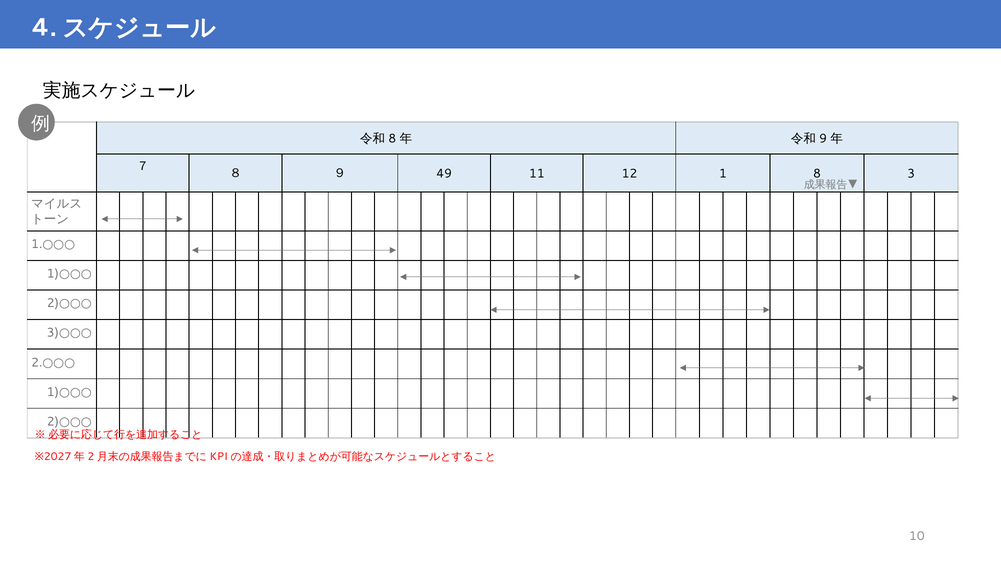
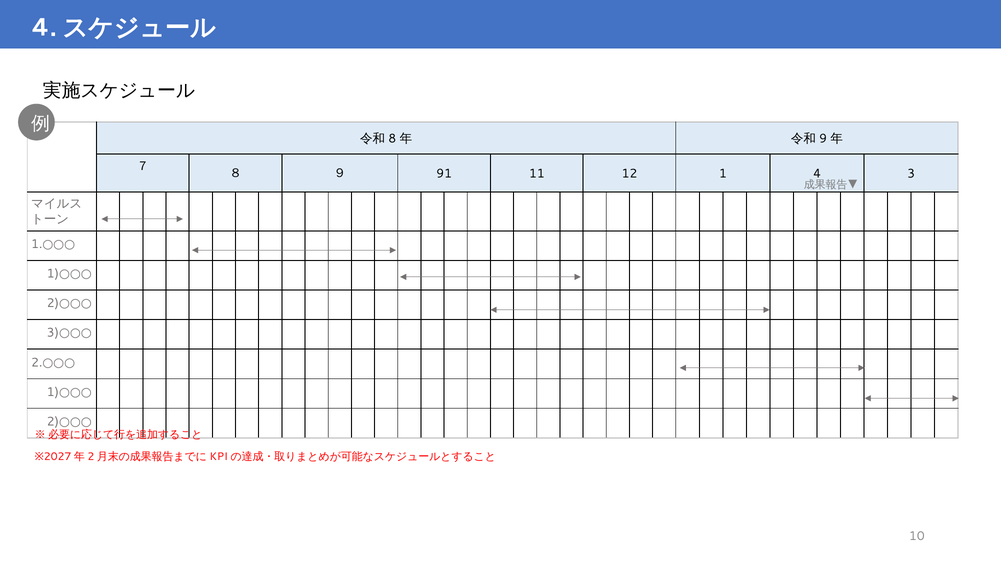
49: 49 -> 91 (444, 174)
1 8: 8 -> 4 (817, 174)
